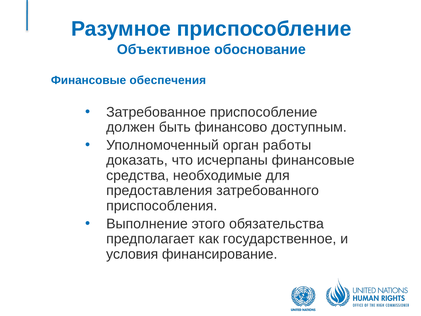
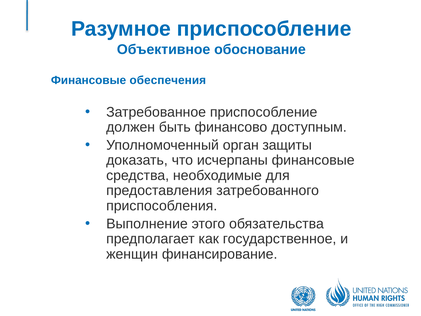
работы: работы -> защиты (287, 145)
условия: условия -> женщин (132, 254)
